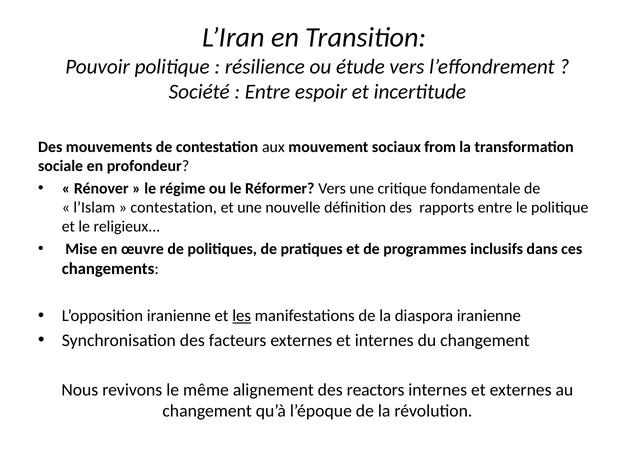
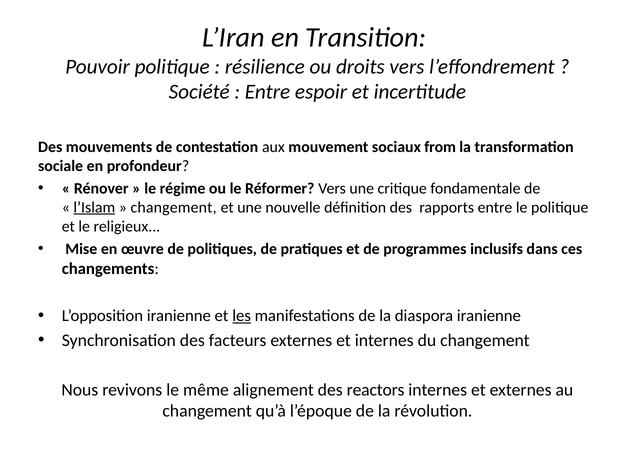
étude: étude -> droits (360, 67)
l’Islam underline: none -> present (94, 207)
contestation: contestation -> changement (174, 207)
